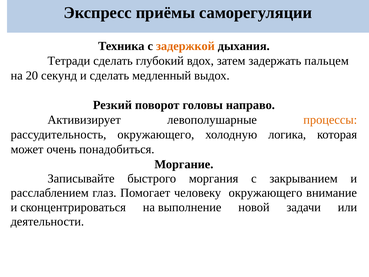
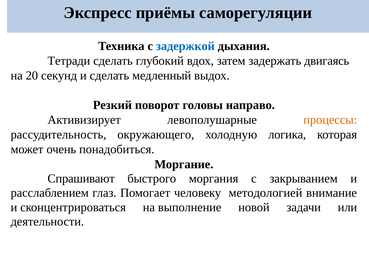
задержкой colour: orange -> blue (185, 46)
пальцем: пальцем -> двигаясь (327, 61)
Записывайте: Записывайте -> Спрашивают (81, 178)
человеку окружающего: окружающего -> методологией (266, 193)
